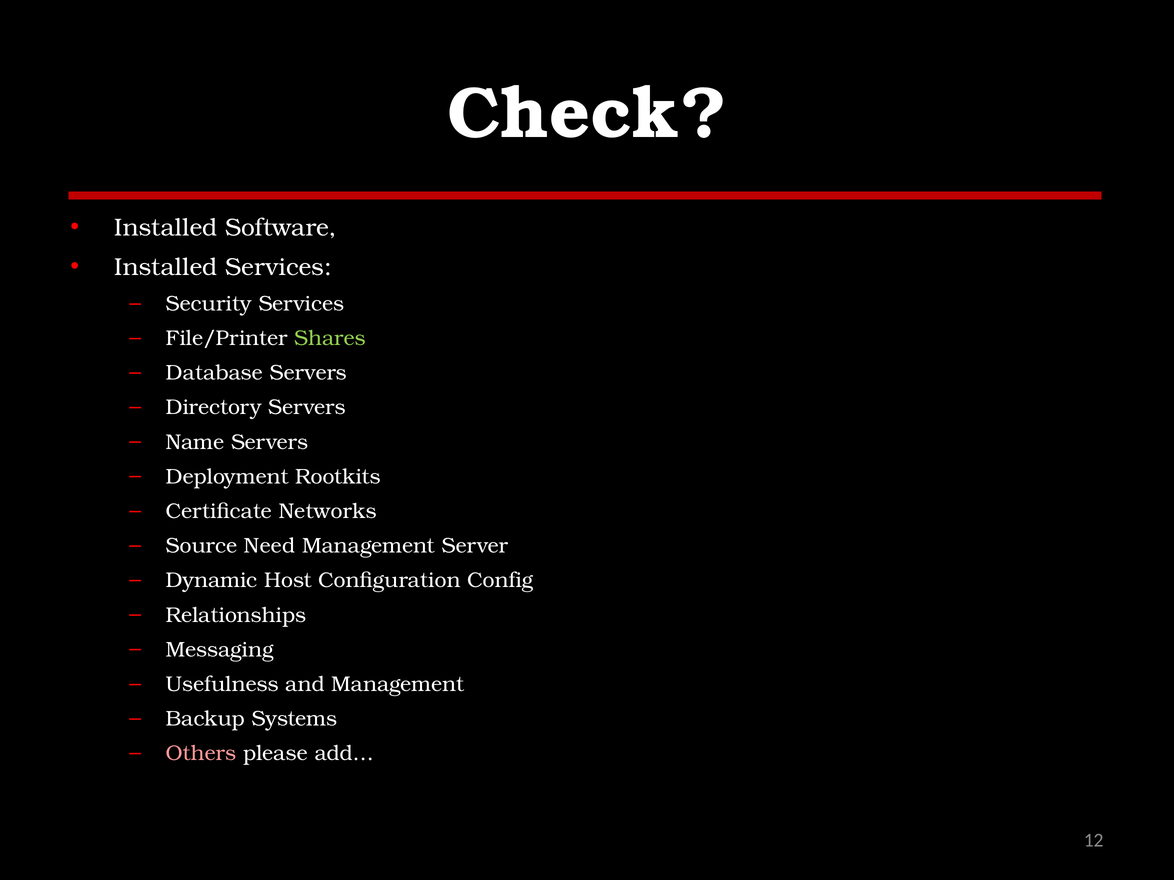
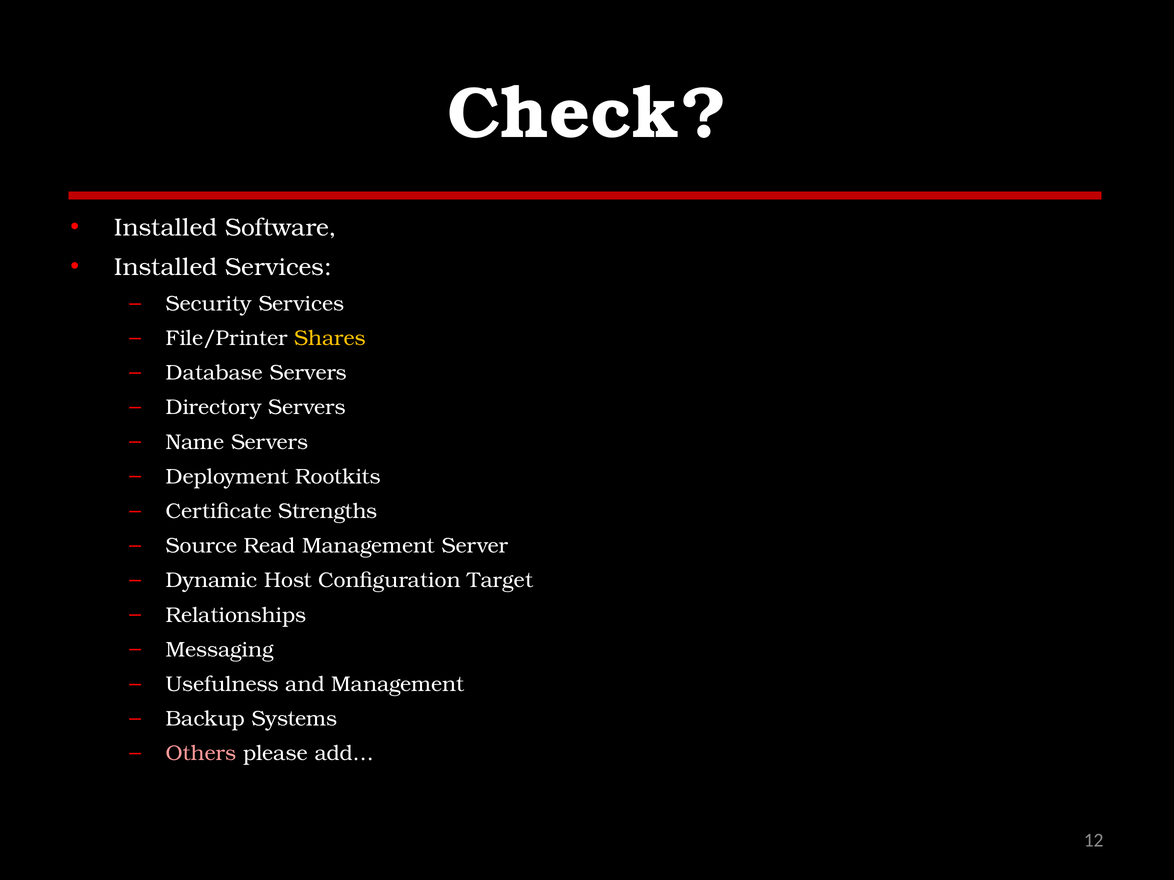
Shares colour: light green -> yellow (330, 338)
Networks: Networks -> Strengths (328, 512)
Need: Need -> Read (270, 546)
Config: Config -> Target (500, 581)
